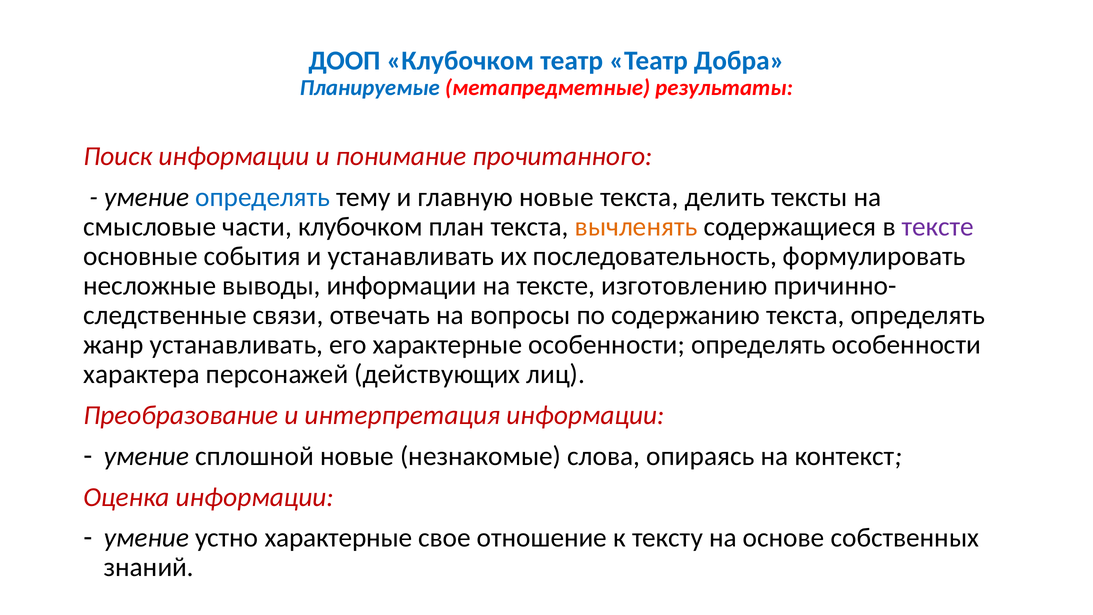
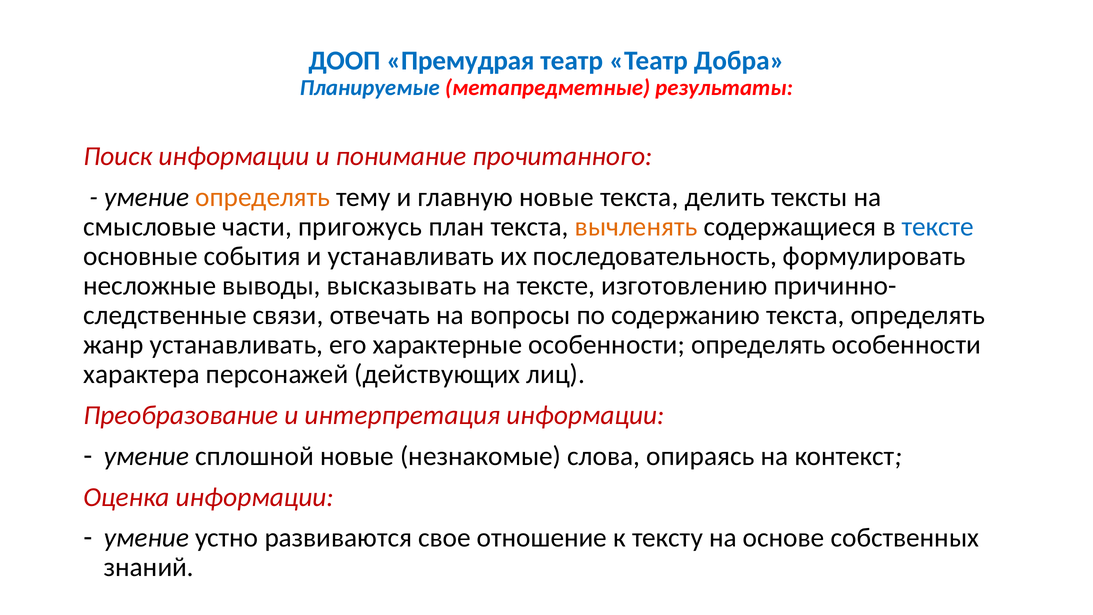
ДООП Клубочком: Клубочком -> Премудрая (461, 61)
определять colour: blue -> orange (263, 197)
части клубочком: клубочком -> пригожусь (360, 227)
тексте colour: purple -> blue (938, 227)
выводы информации: информации -> высказывать (402, 286)
устно характерные: характерные -> развиваются (338, 538)
